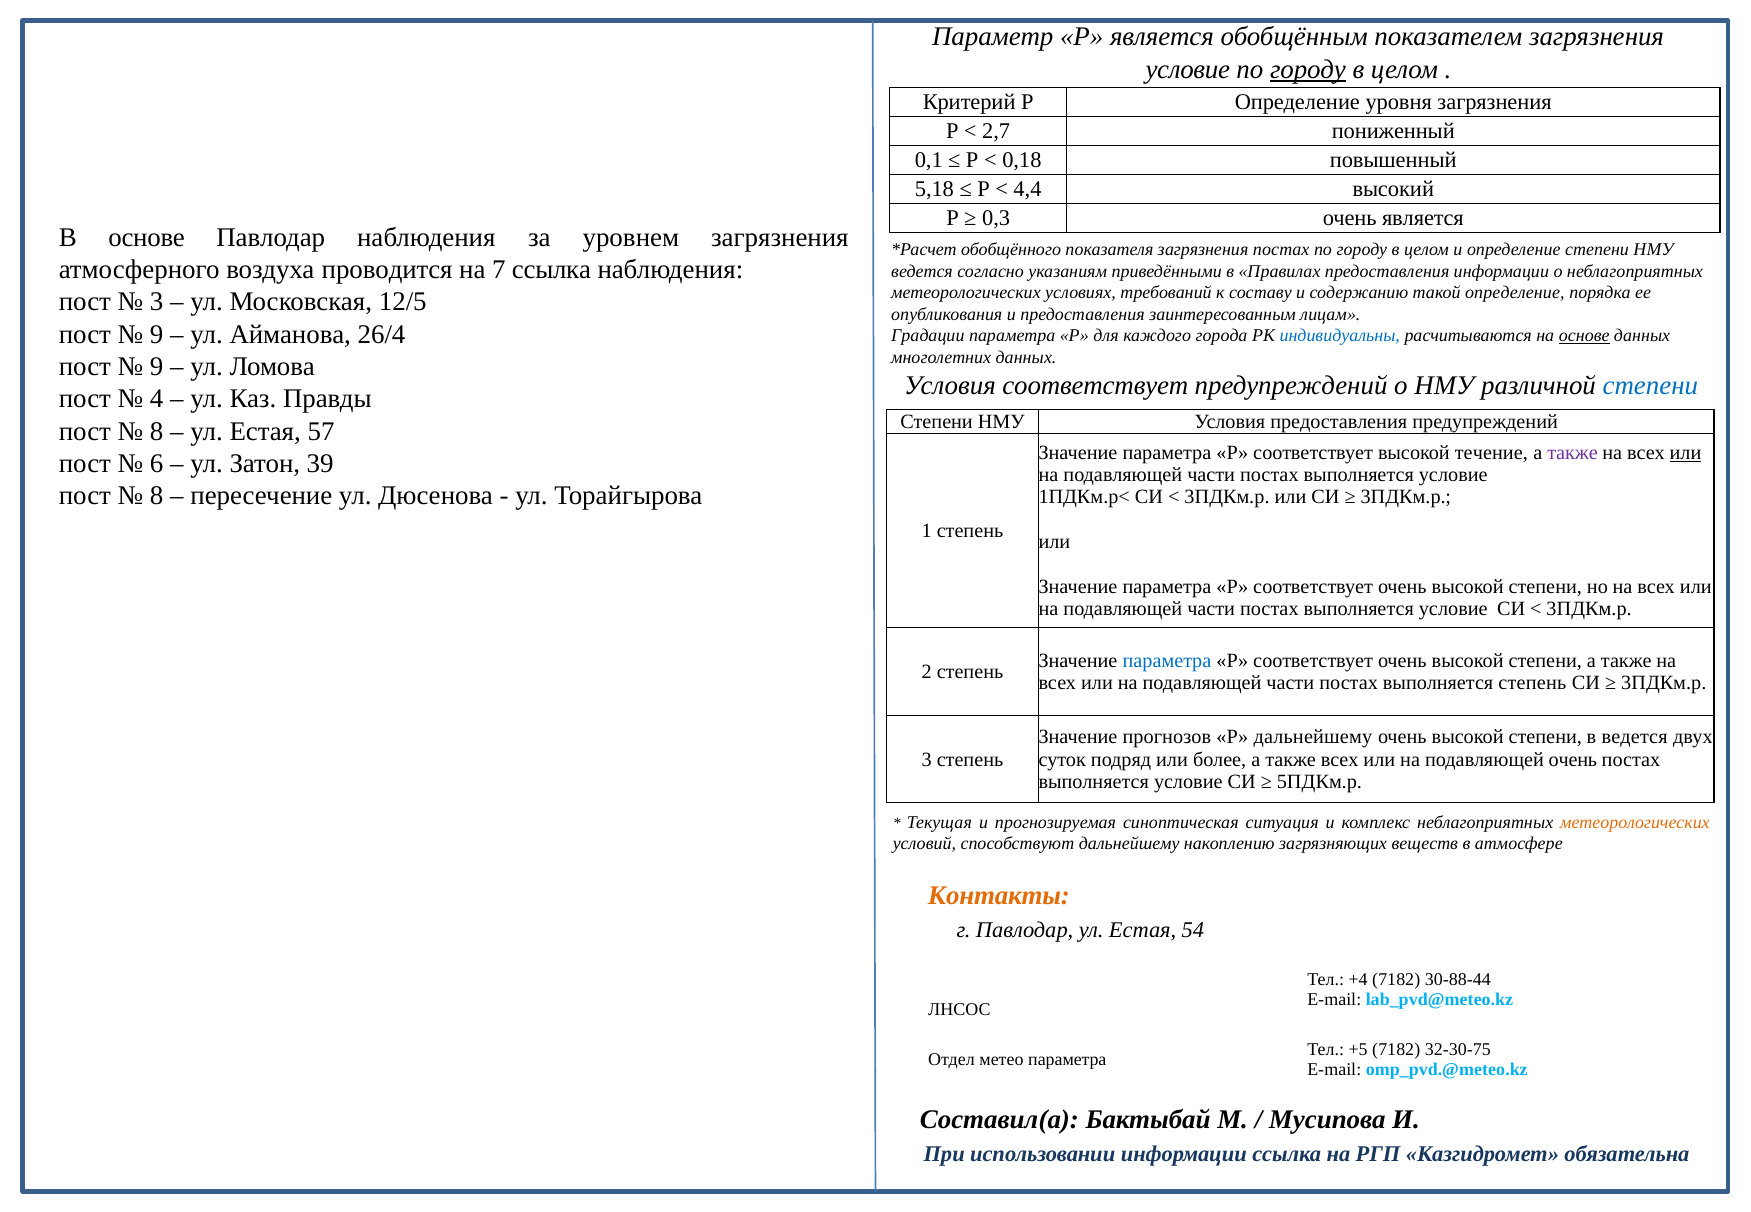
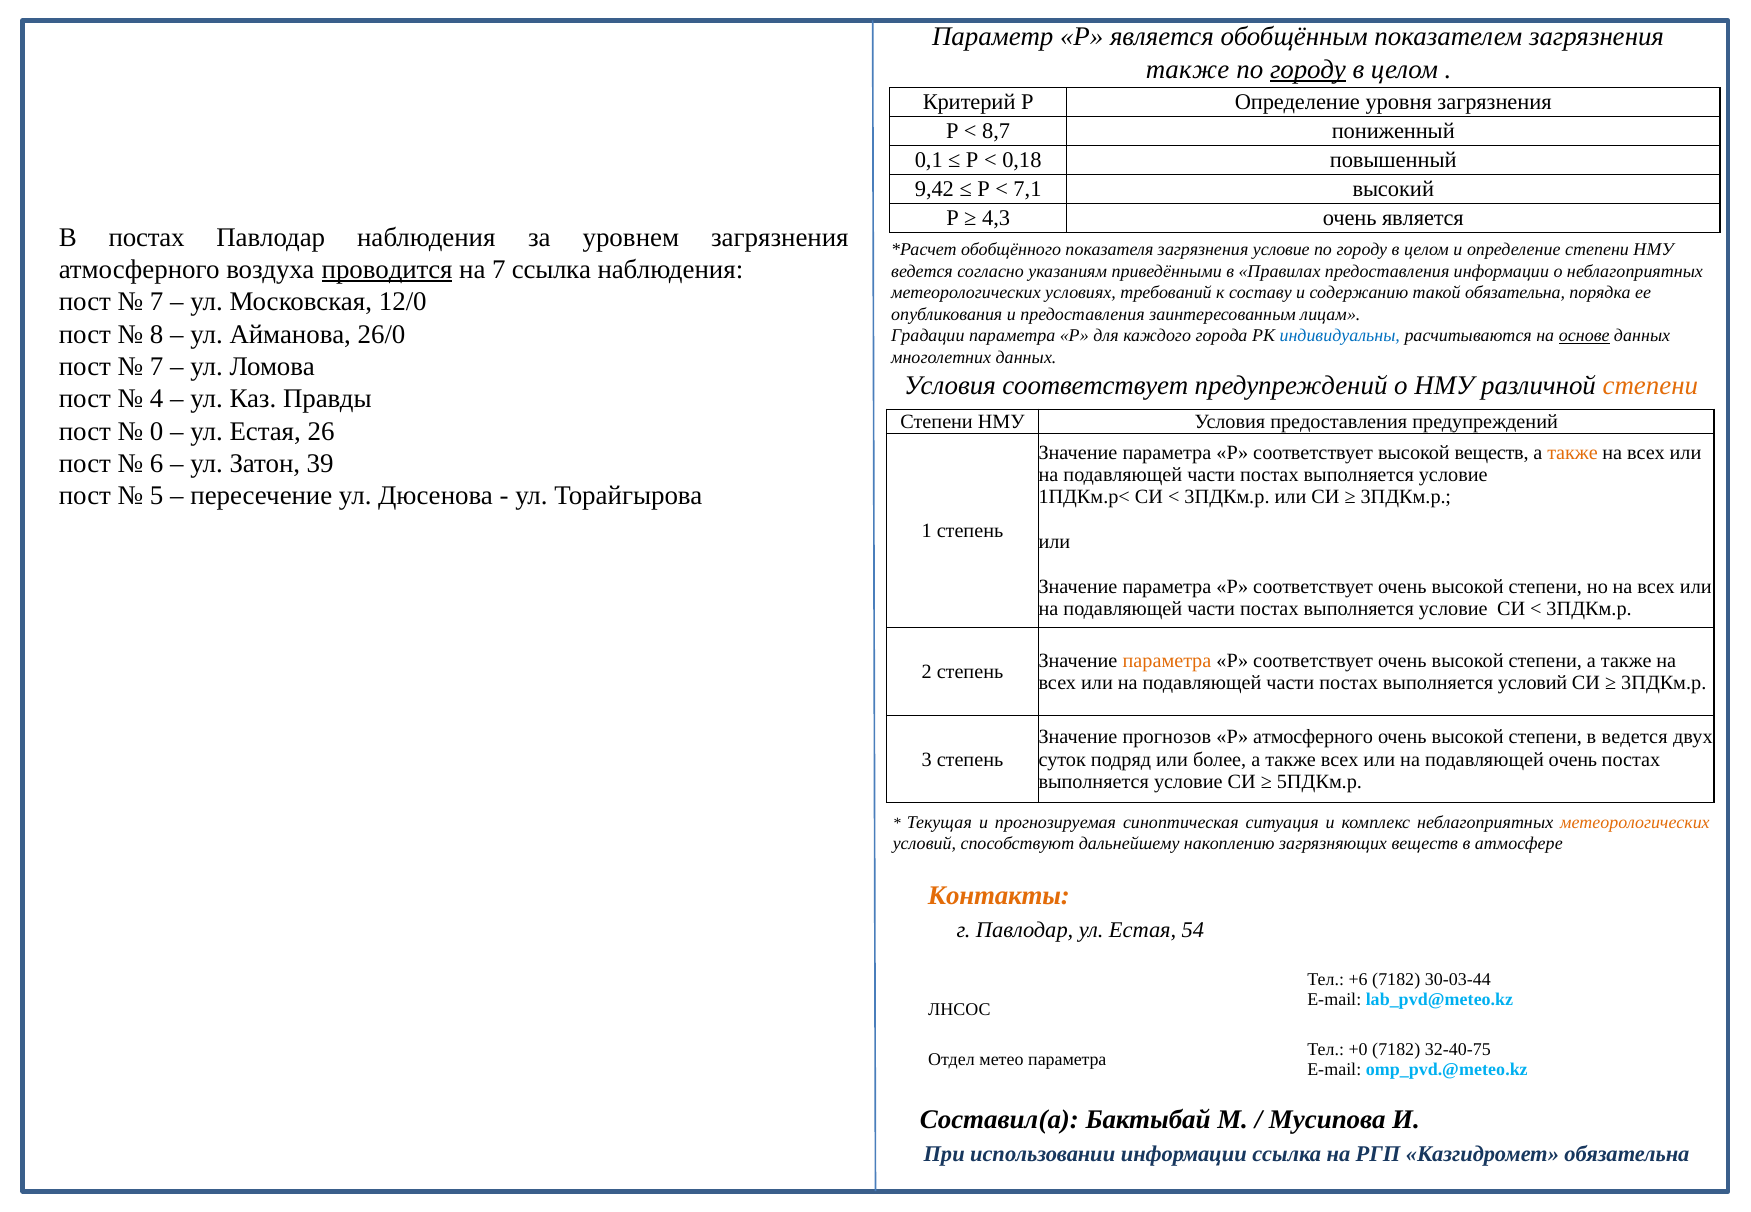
условие: условие -> также (1188, 69)
2,7: 2,7 -> 8,7 (996, 131)
5,18: 5,18 -> 9,42 (934, 189)
4,4: 4,4 -> 7,1 (1027, 189)
0,3: 0,3 -> 4,3 (996, 218)
В основе: основе -> постах (147, 237)
загрязнения постах: постах -> условие (1281, 250)
проводится underline: none -> present (387, 270)
такой определение: определение -> обязательна (1515, 293)
3: 3 -> 7 (157, 302)
12/5: 12/5 -> 12/0 (403, 302)
9: 9 -> 8 (157, 334)
26/4: 26/4 -> 26/0 (382, 334)
9: 9 -> 7 (157, 367)
степени colour: blue -> orange (1650, 386)
8: 8 -> 0 (157, 431)
57: 57 -> 26 (321, 431)
высокой течение: течение -> веществ (1492, 453)
также colour: purple -> orange (1573, 453)
или underline: present -> none (1685, 453)
8: 8 -> 5 (157, 496)
параметра colour: blue -> orange (1167, 661)
выполняется степень: степень -> условий (1533, 683)
Р дальнейшему: дальнейшему -> атмосферного (1313, 737)
+4: +4 -> +6 (1358, 980)
30-88-44: 30-88-44 -> 30-03-44 (1458, 980)
+5: +5 -> +0 (1358, 1050)
32-30-75: 32-30-75 -> 32-40-75 (1458, 1050)
